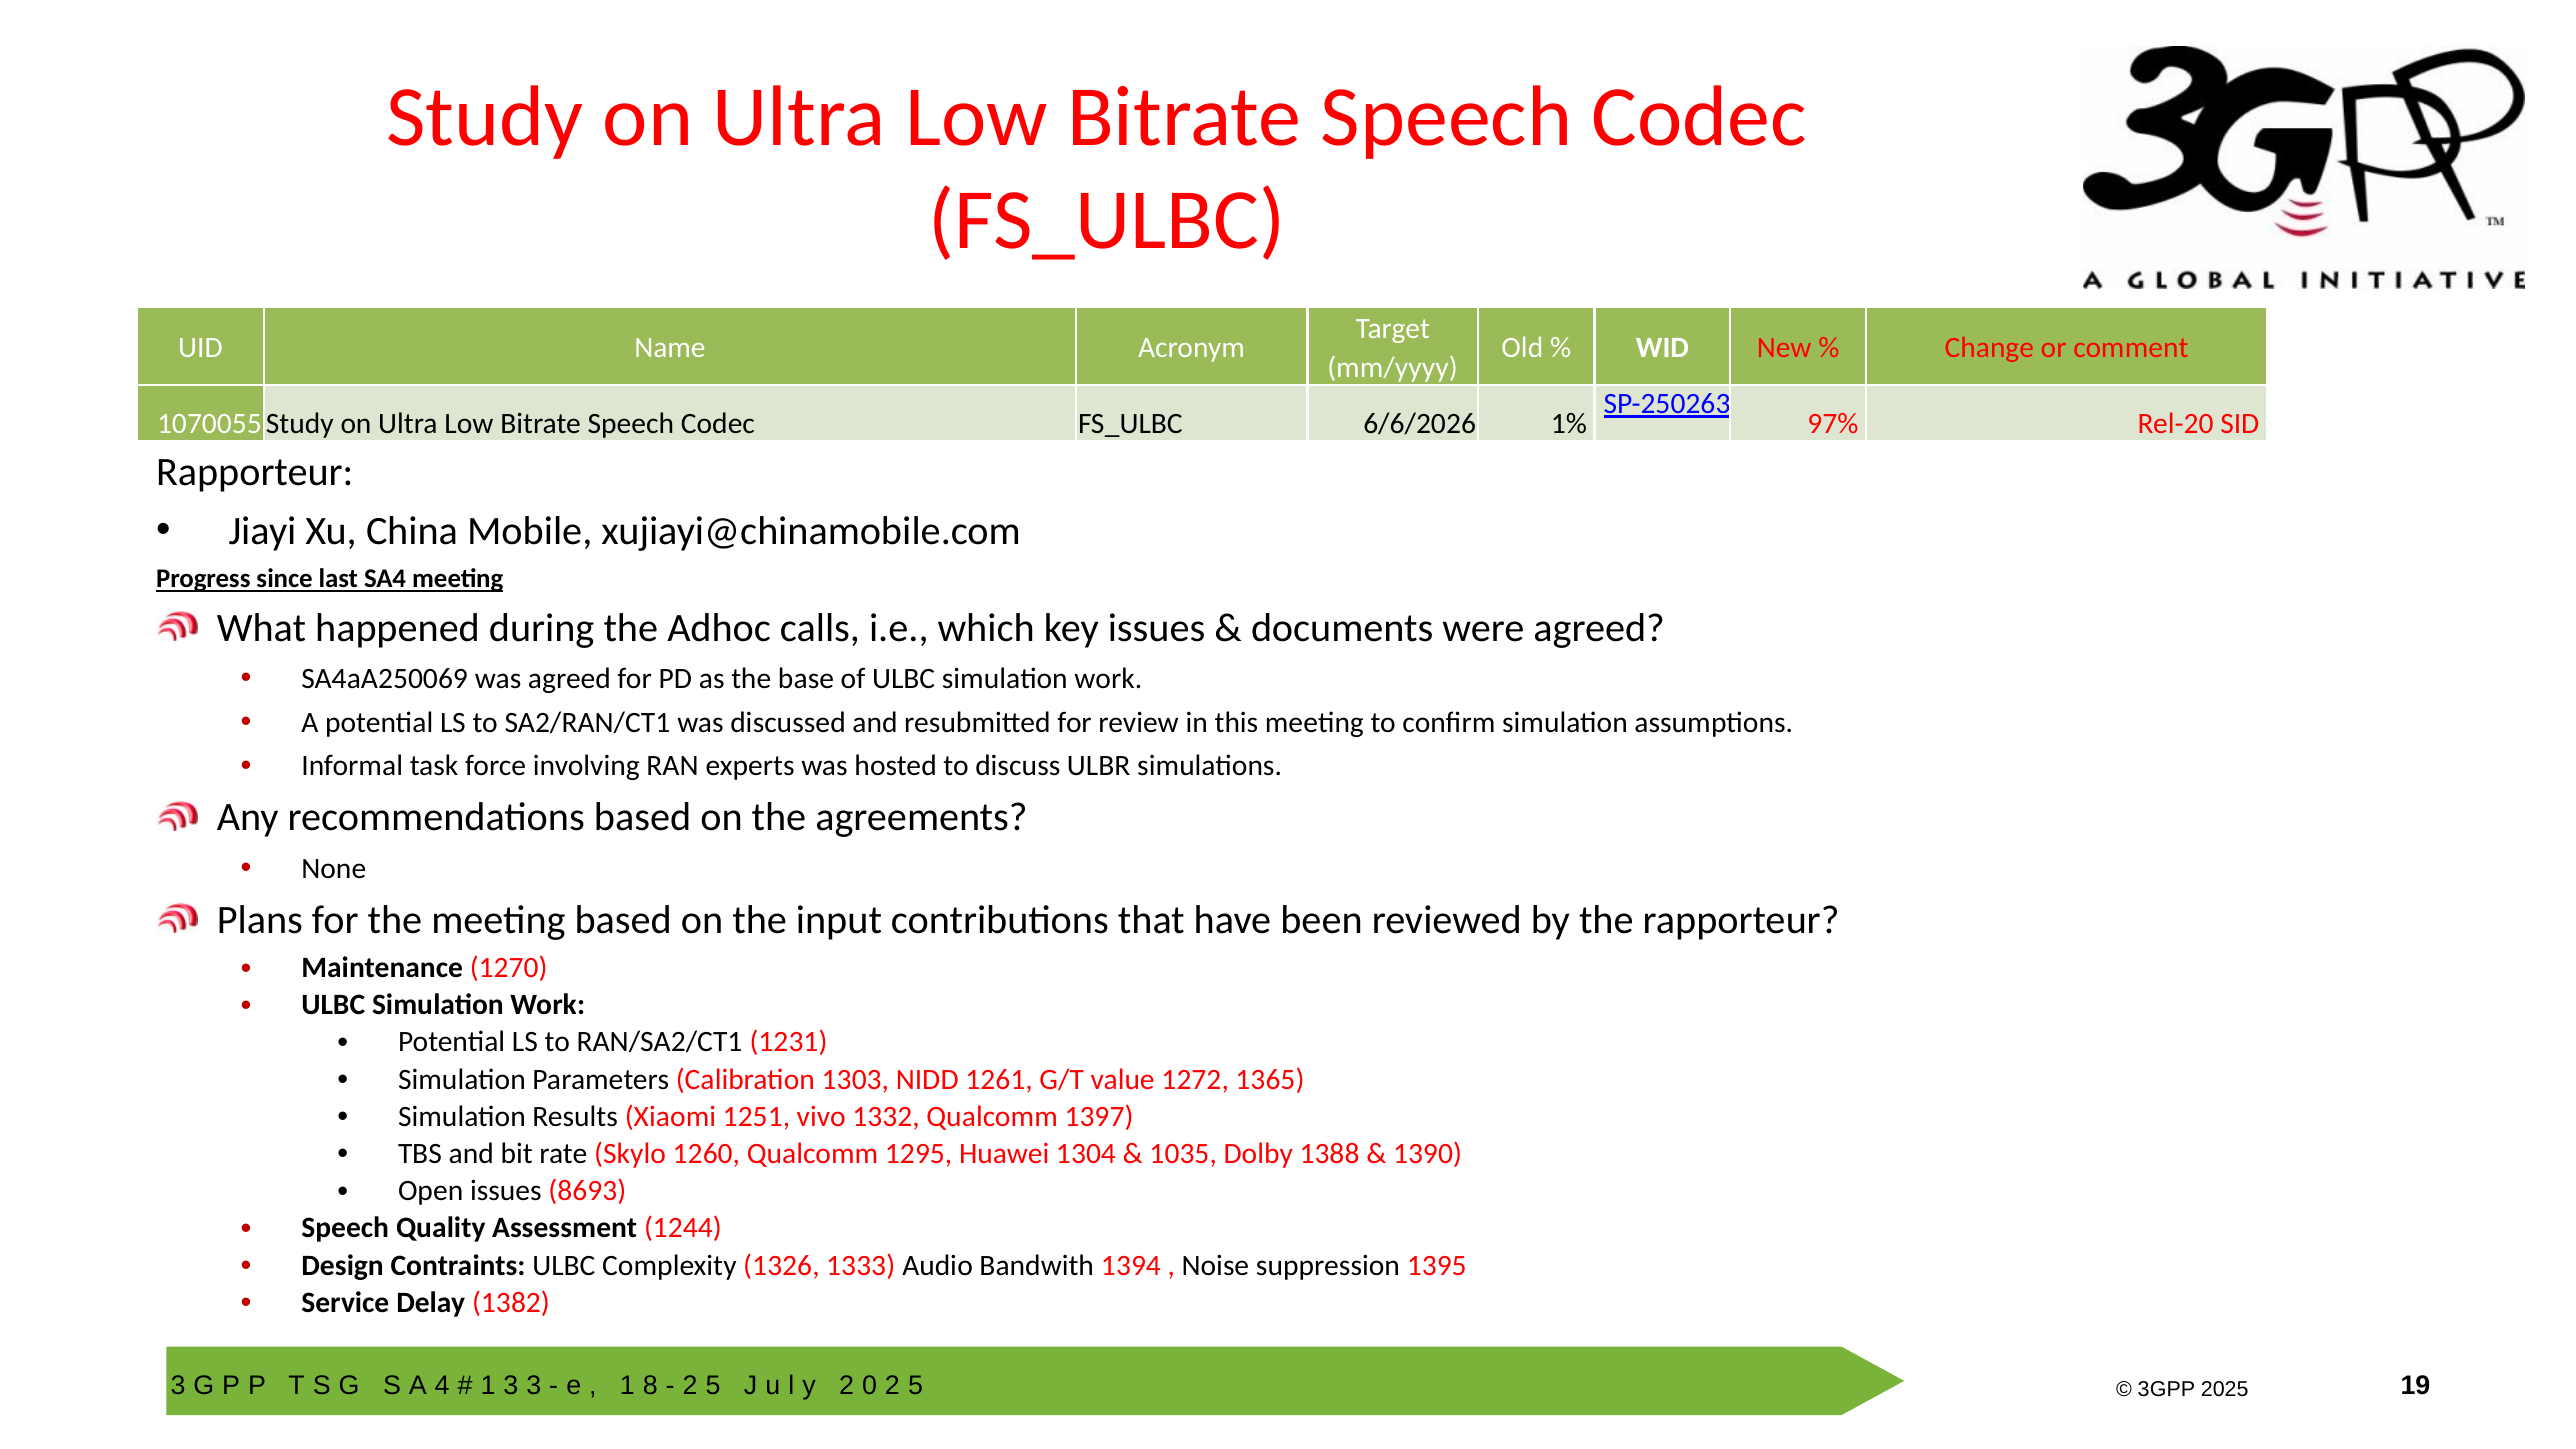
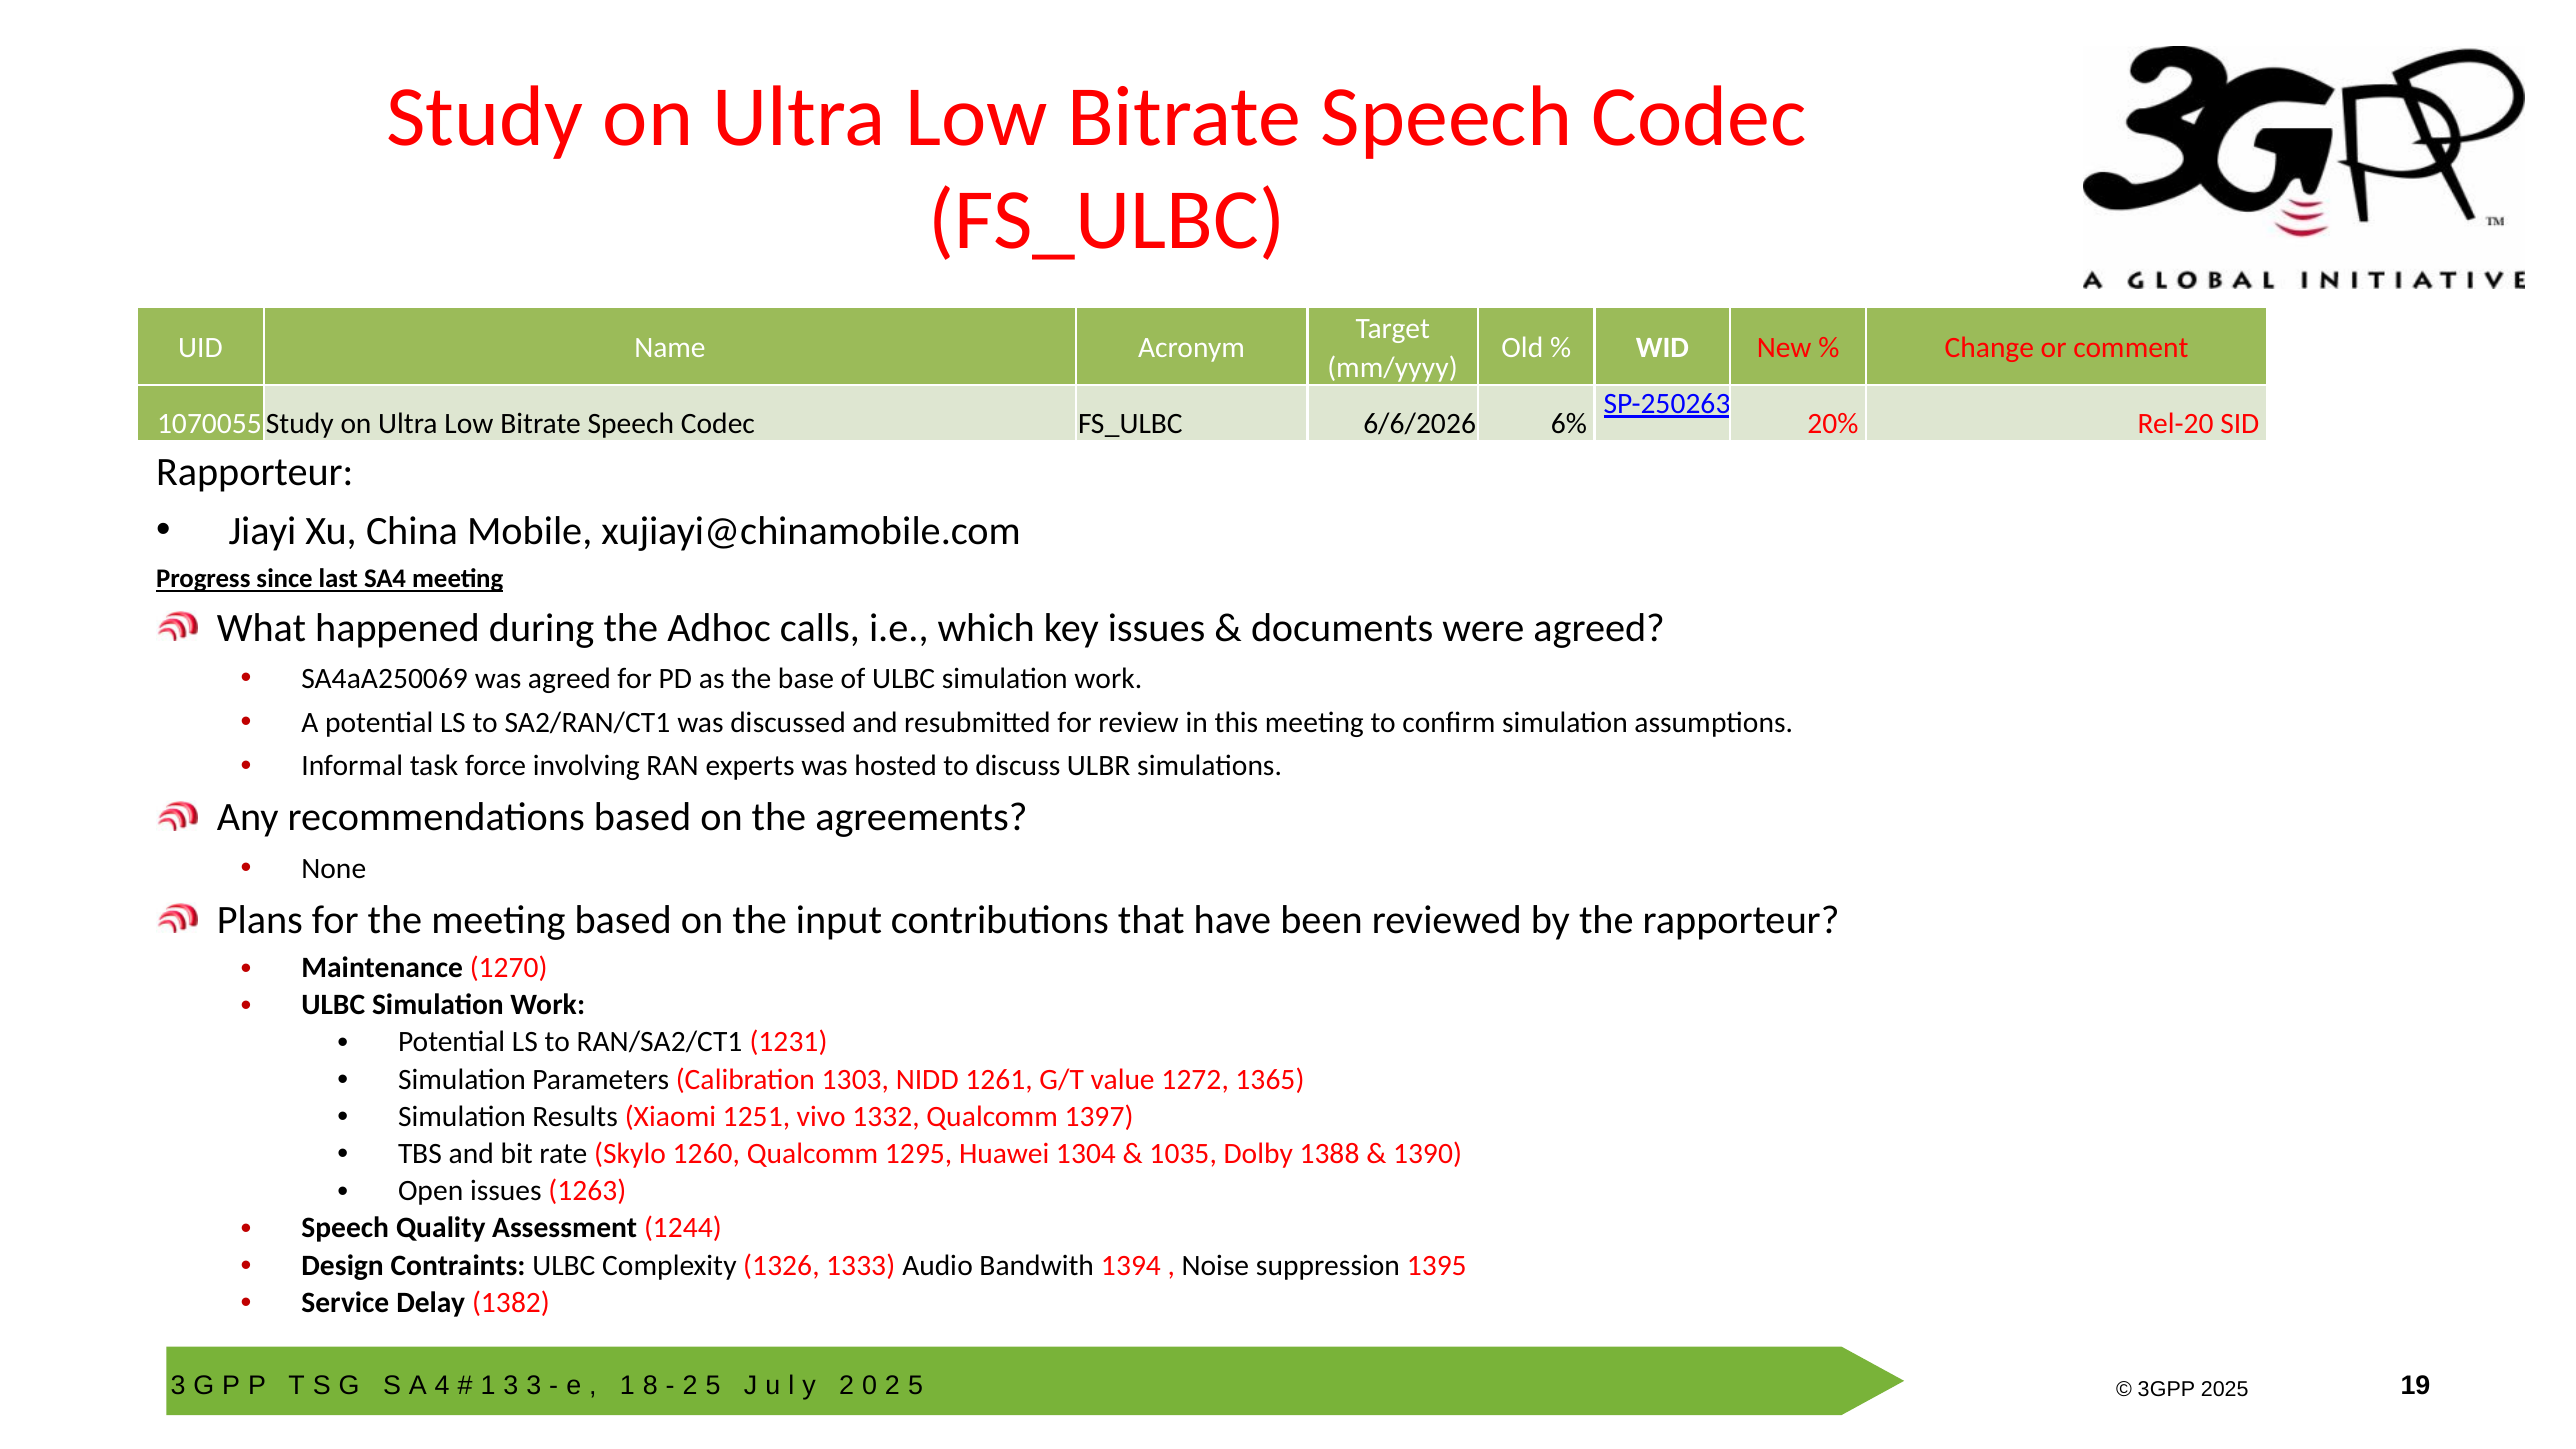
1%: 1% -> 6% (1569, 423)
97%: 97% -> 20% (1833, 423)
8693: 8693 -> 1263 (587, 1191)
